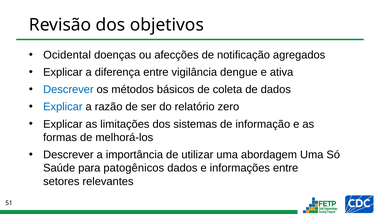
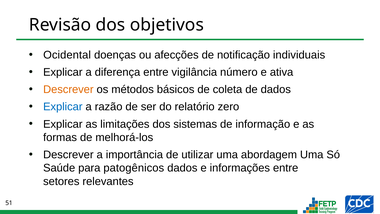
agregados: agregados -> individuais (299, 55)
dengue: dengue -> número (239, 72)
Descrever colour: blue -> orange (68, 89)
